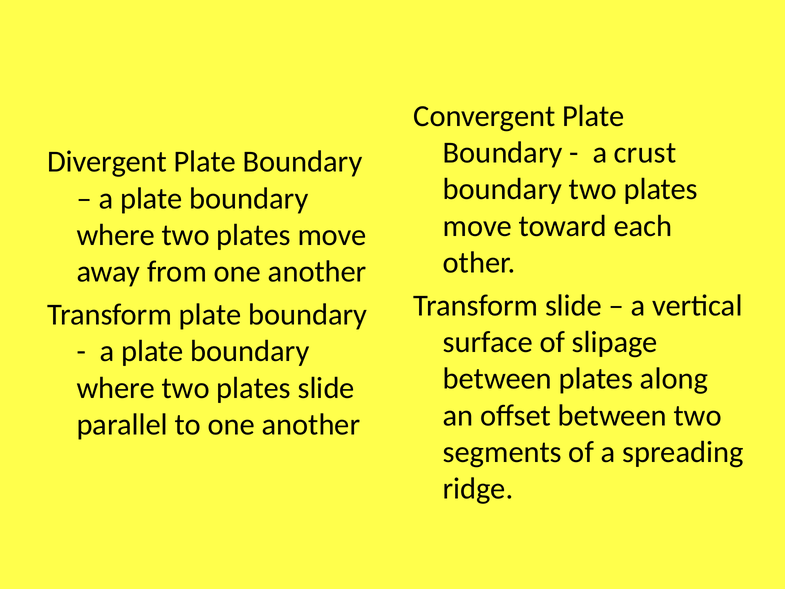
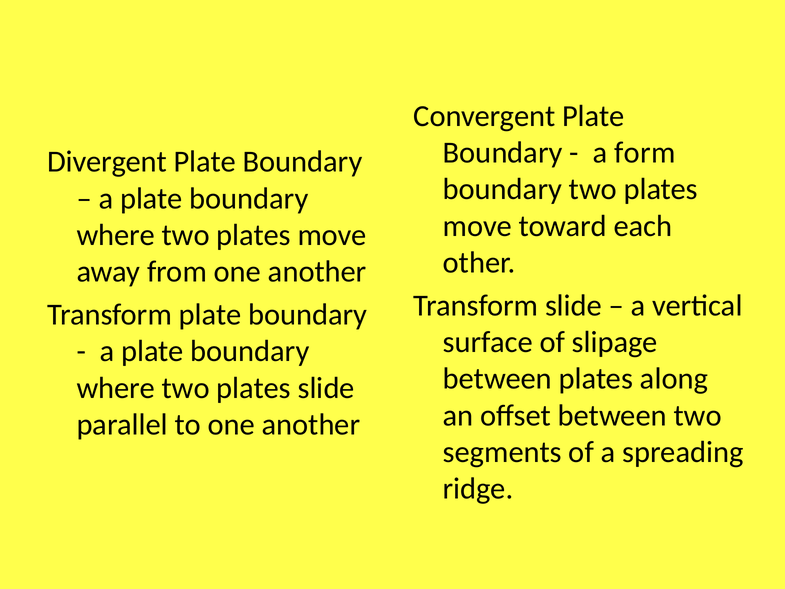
crust: crust -> form (645, 153)
